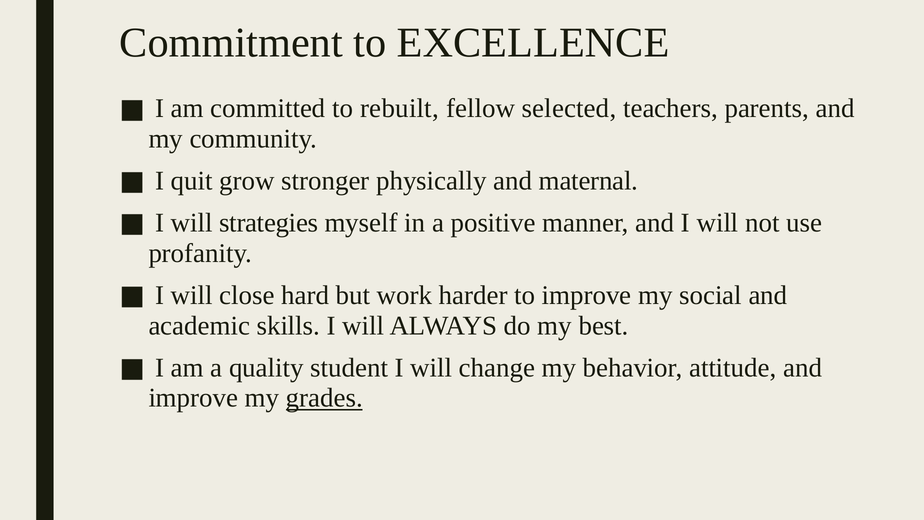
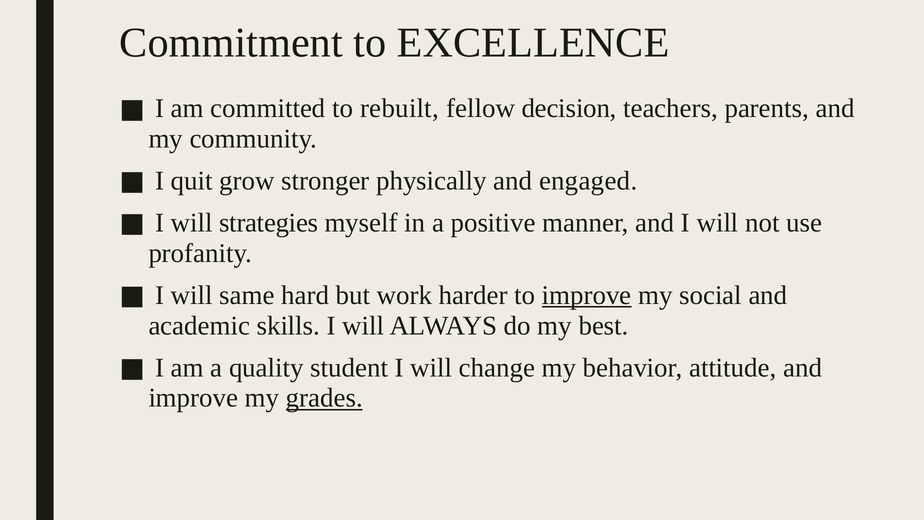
selected: selected -> decision (569, 108)
maternal: maternal -> engaged (588, 181)
close: close -> same (247, 295)
improve underline: none -> present (587, 295)
